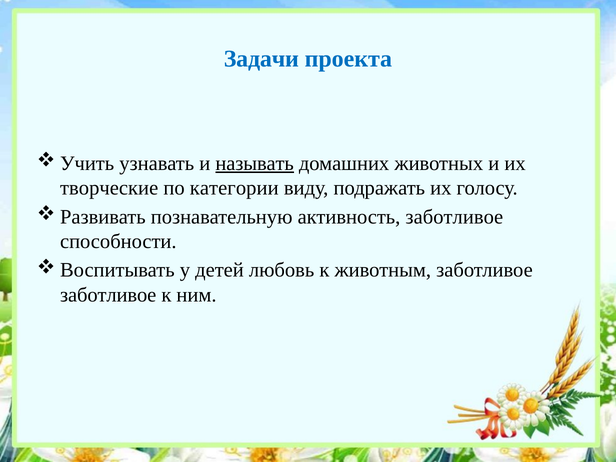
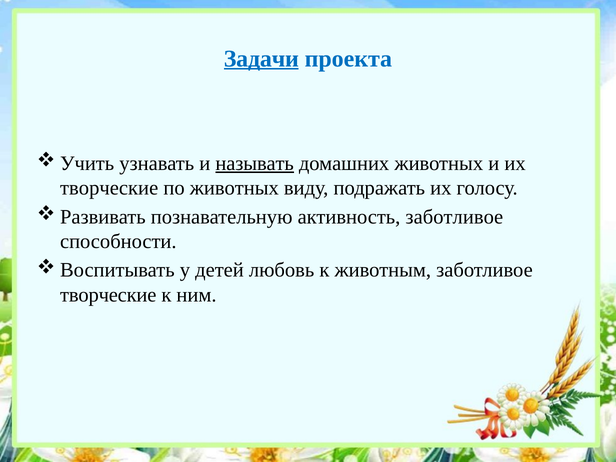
Задачи underline: none -> present (261, 59)
по категории: категории -> животных (234, 188)
заботливое: заботливое -> творческие (108, 295)
